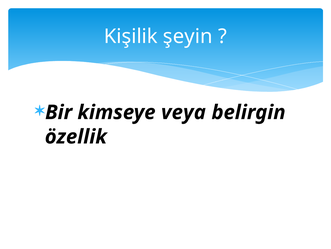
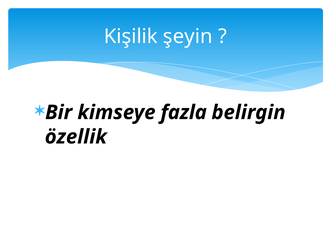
veya: veya -> fazla (184, 112)
